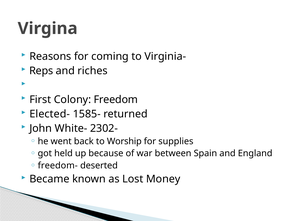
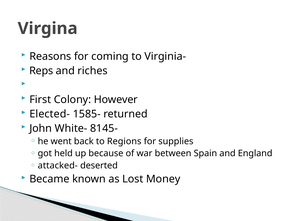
Freedom: Freedom -> However (116, 100)
2302-: 2302- -> 8145- (104, 128)
Worship: Worship -> Regions (124, 141)
freedom-: freedom- -> attacked- (58, 166)
